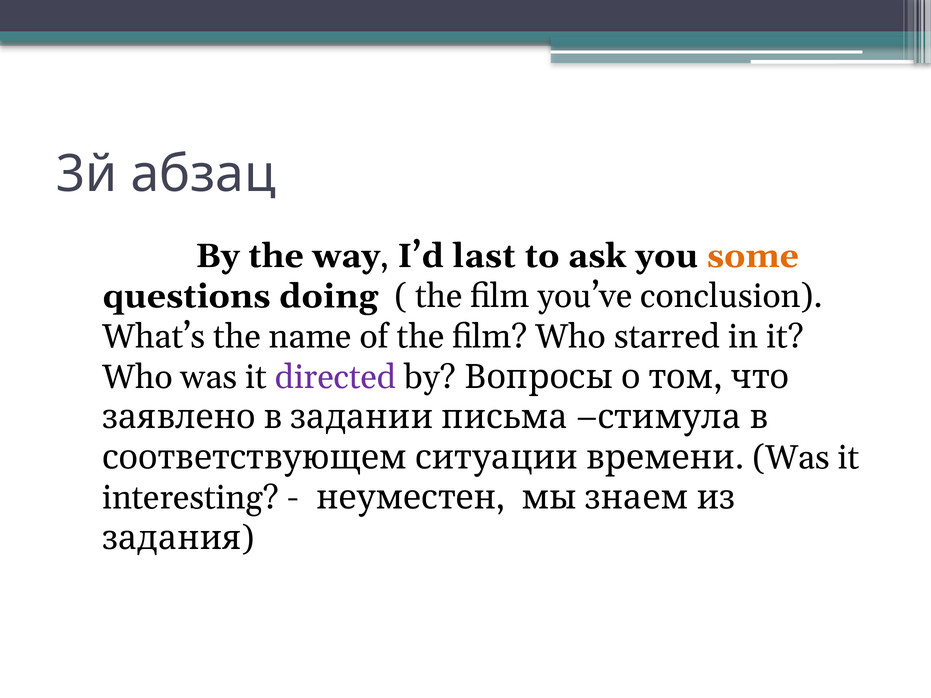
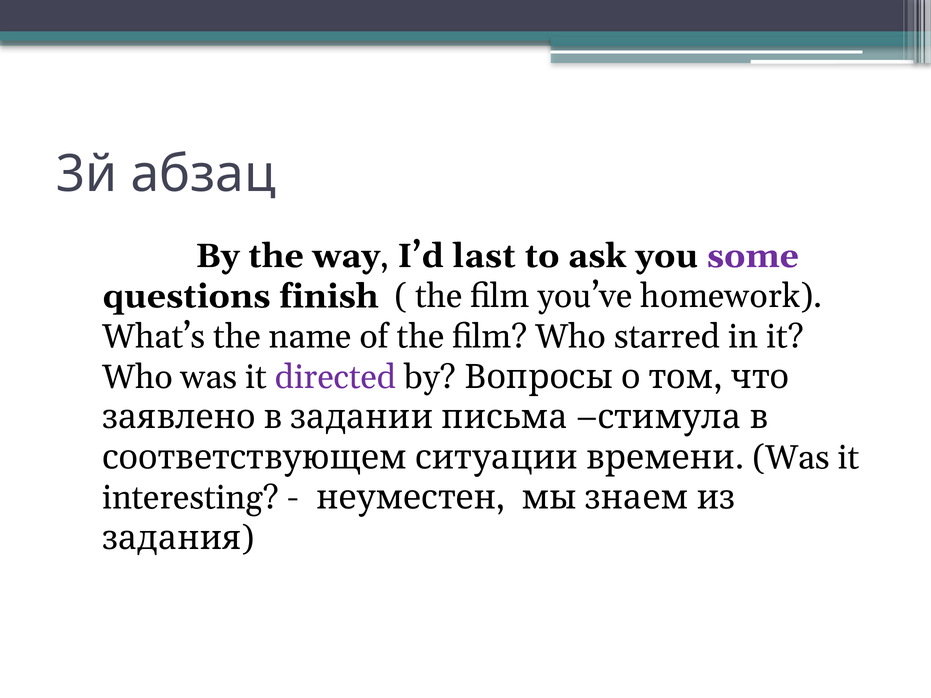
some colour: orange -> purple (753, 256)
doing: doing -> finish (329, 296)
conclusion: conclusion -> homework (731, 296)
